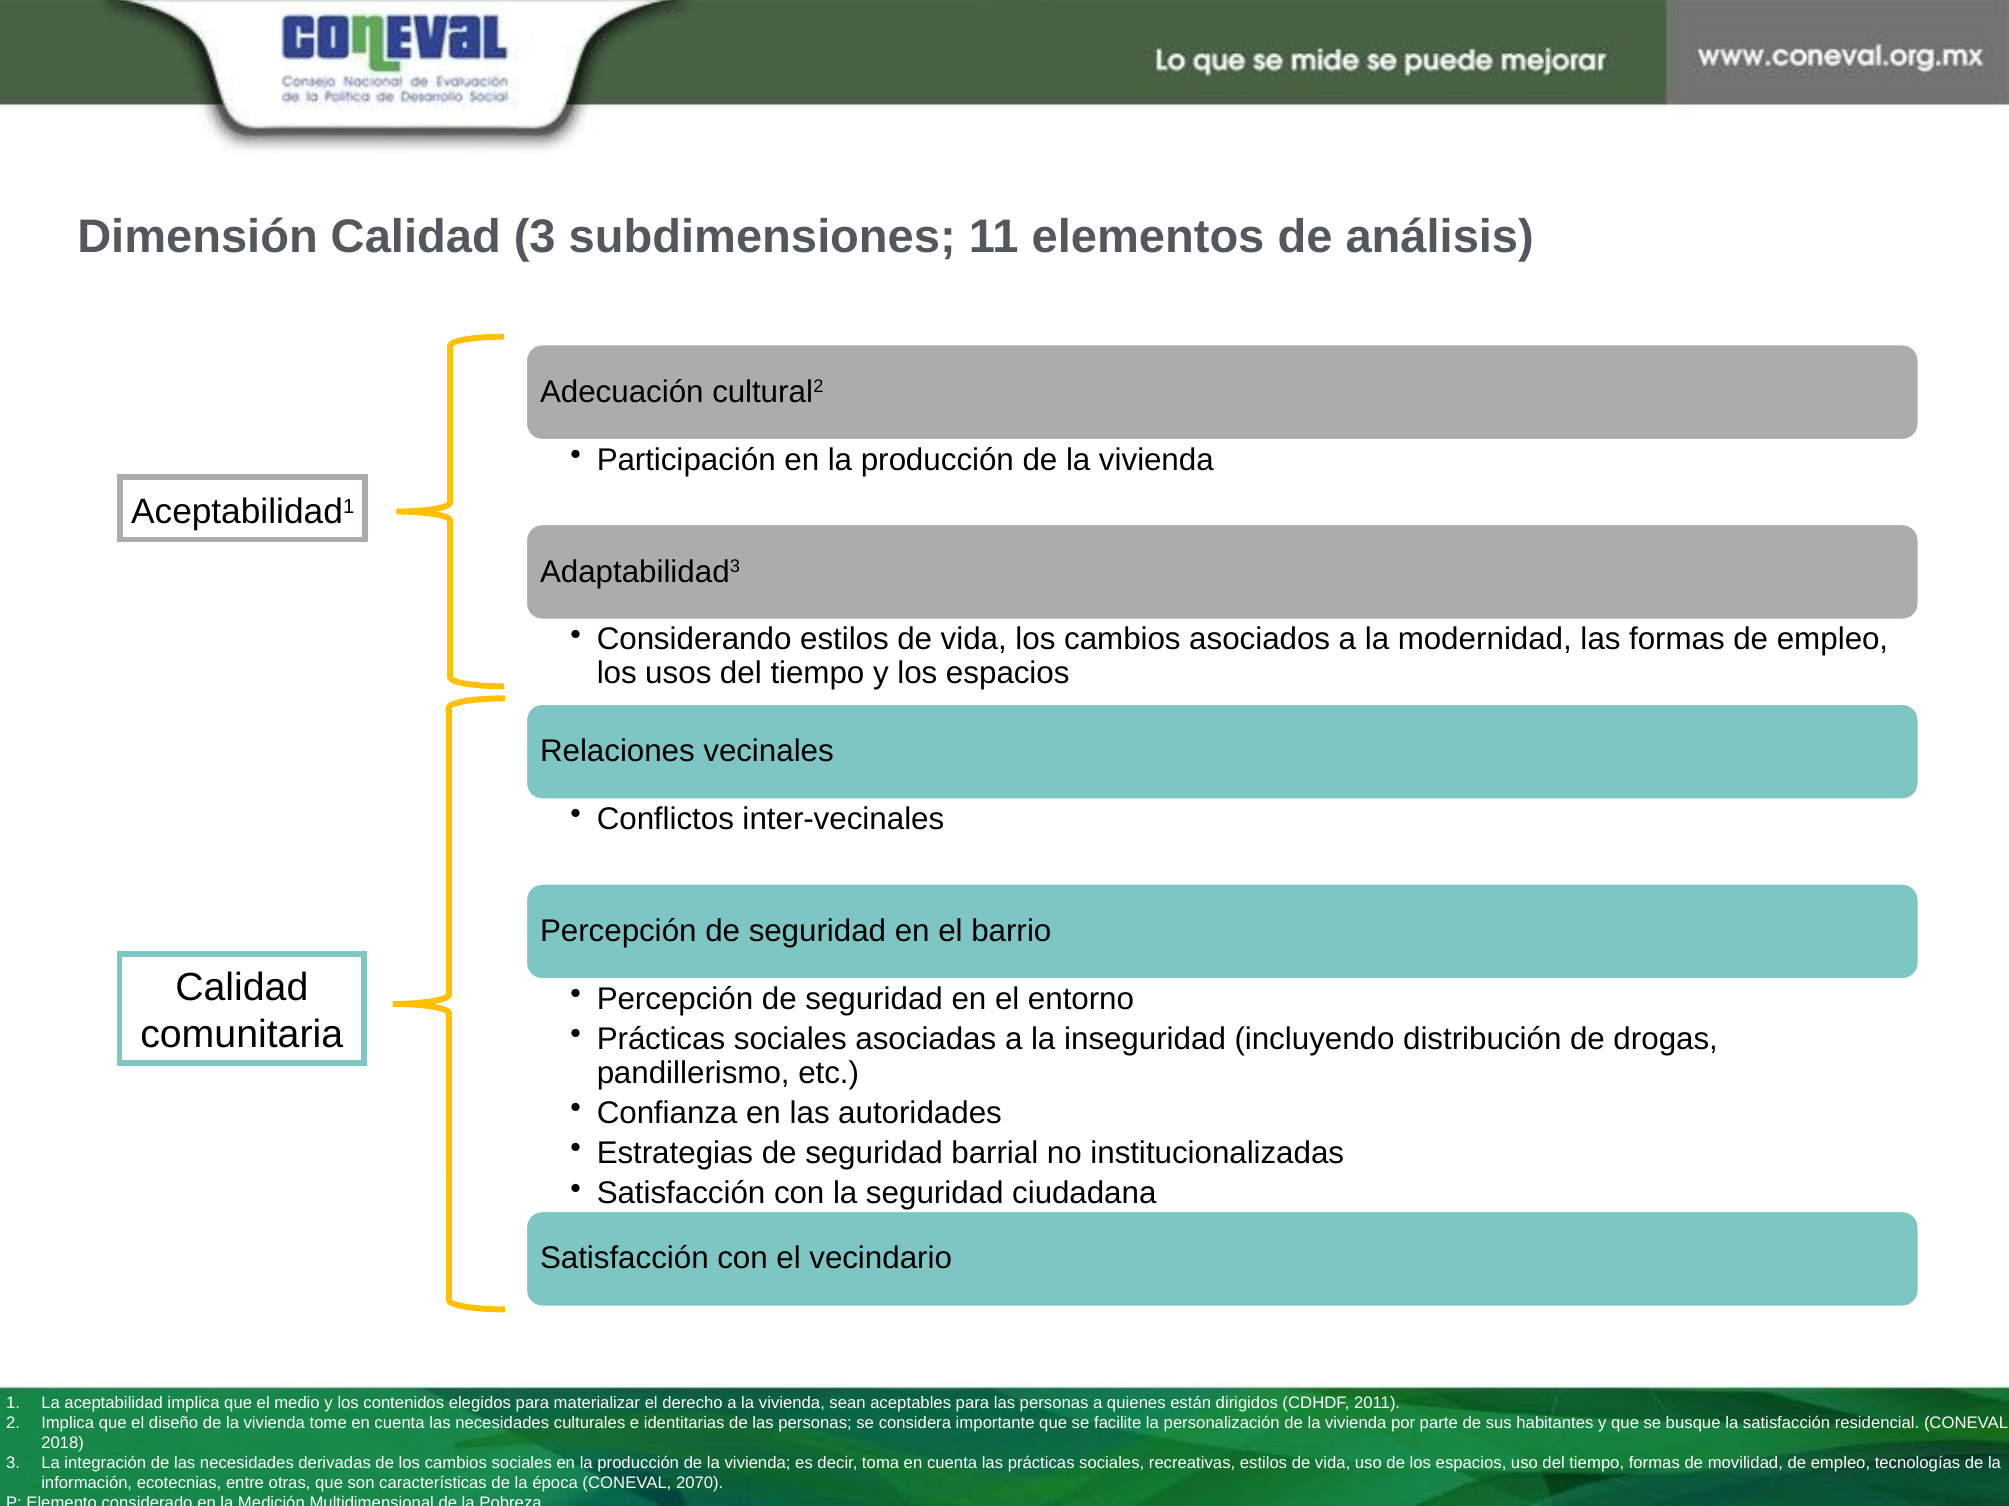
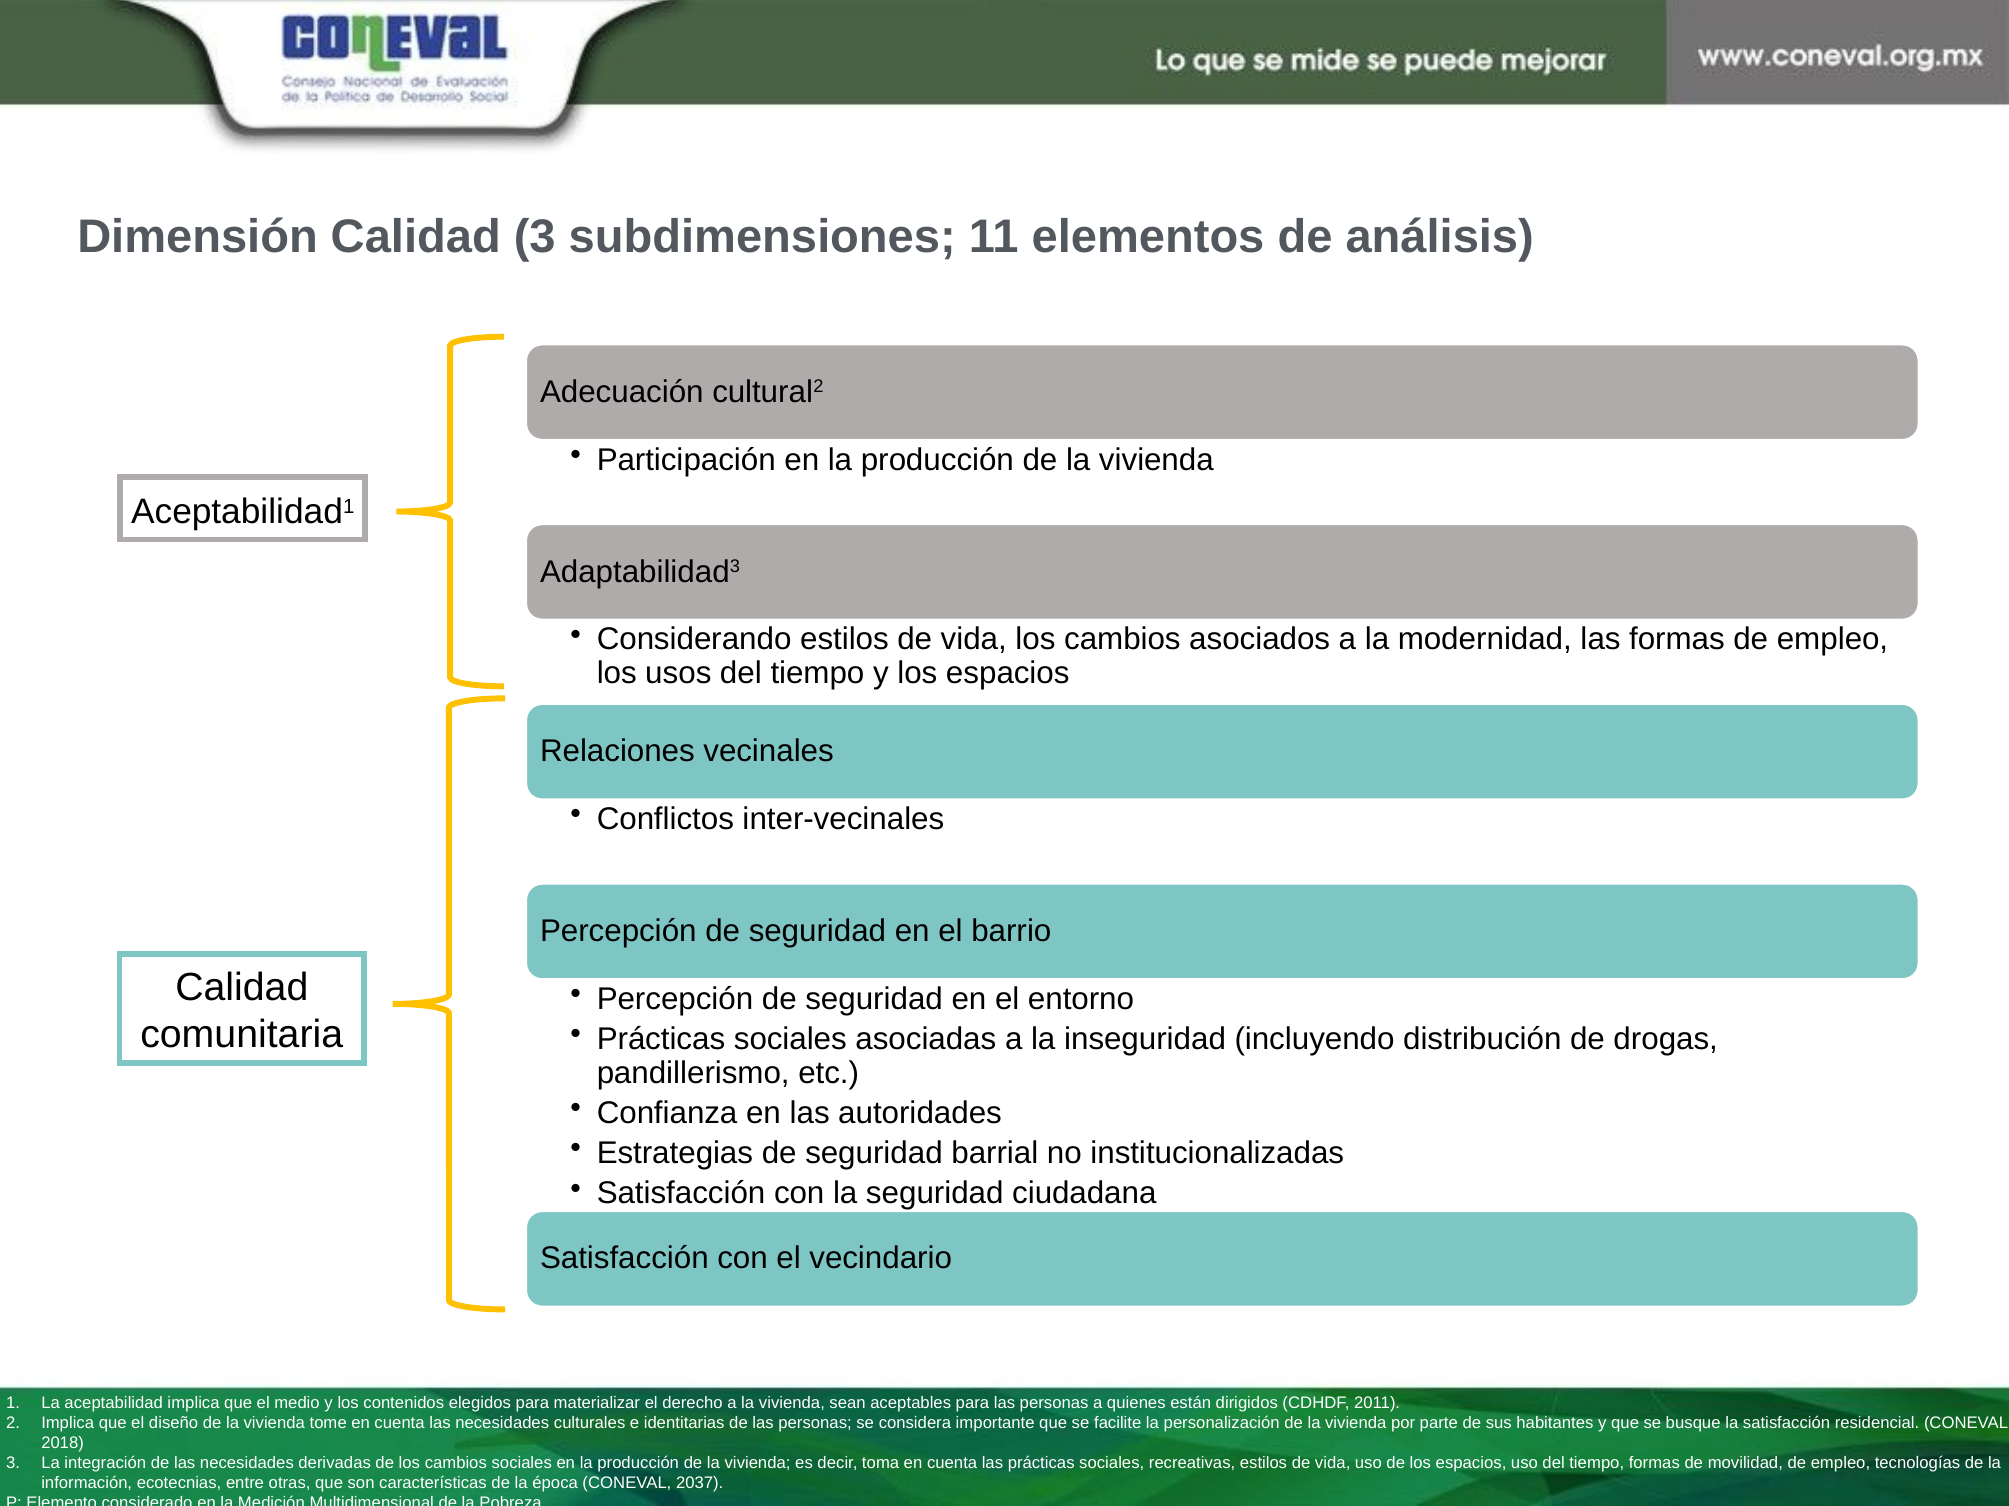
2070: 2070 -> 2037 (700, 1484)
